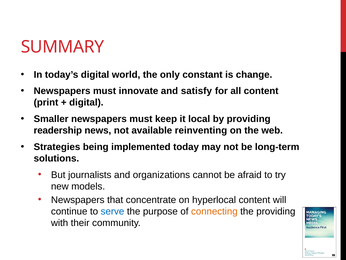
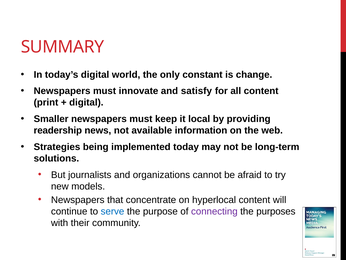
reinventing: reinventing -> information (201, 130)
connecting colour: orange -> purple (214, 211)
the providing: providing -> purposes (276, 211)
